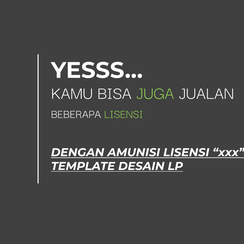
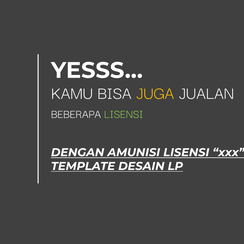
JUGA colour: light green -> yellow (155, 93)
